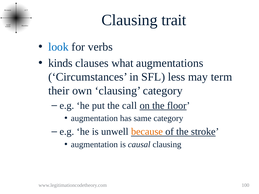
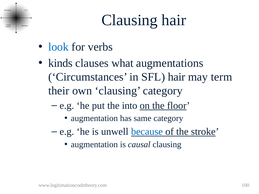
Clausing trait: trait -> hair (174, 20)
SFL less: less -> hair (177, 77)
call: call -> into (130, 106)
because colour: orange -> blue (147, 132)
